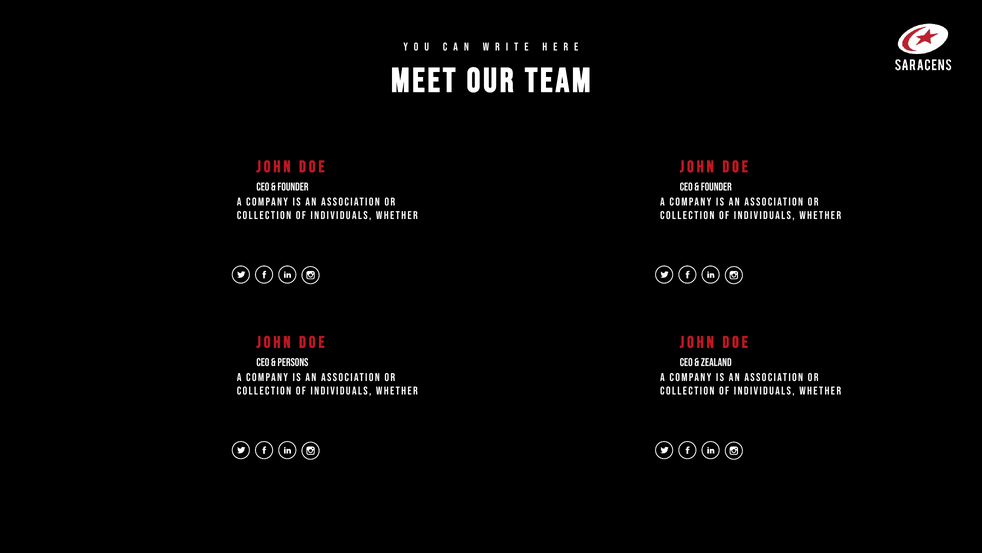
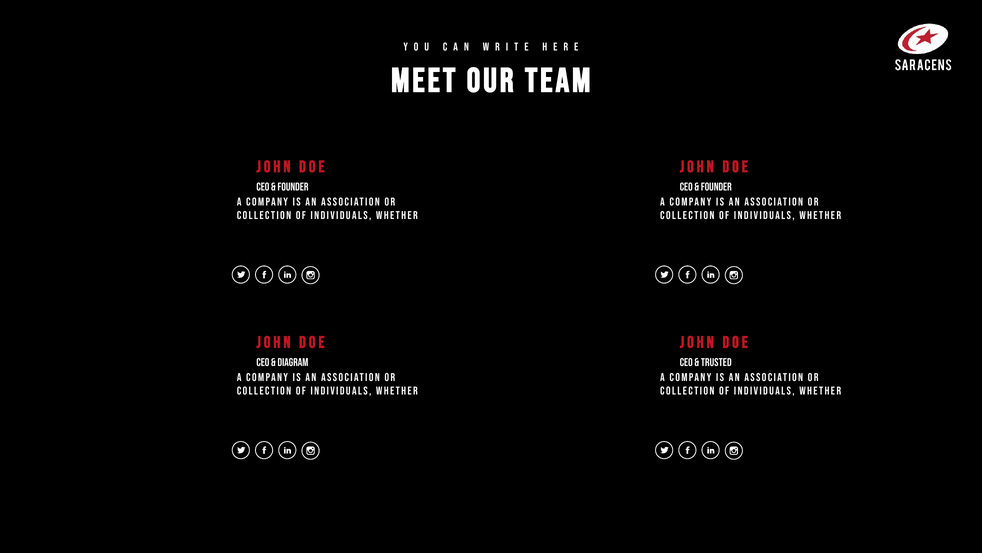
PERSONS: PERSONS -> DIAGRAM (293, 362)
ZEALAND: ZEALAND -> TRUSTED (716, 362)
